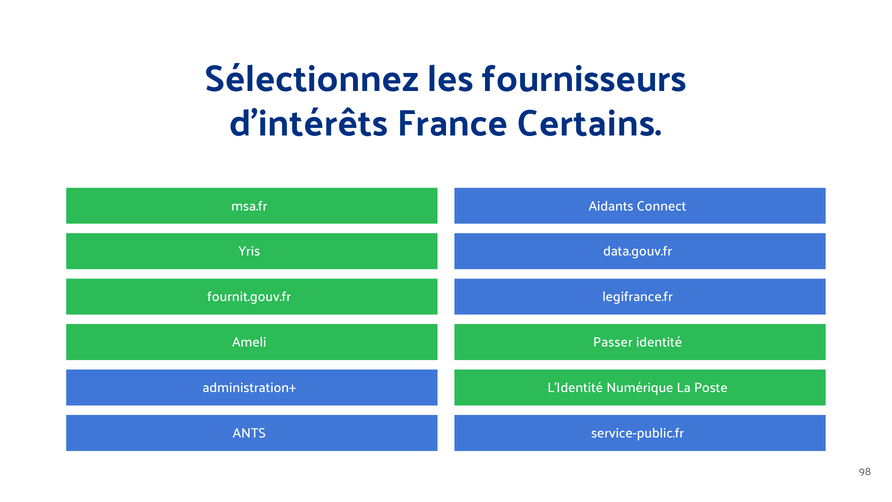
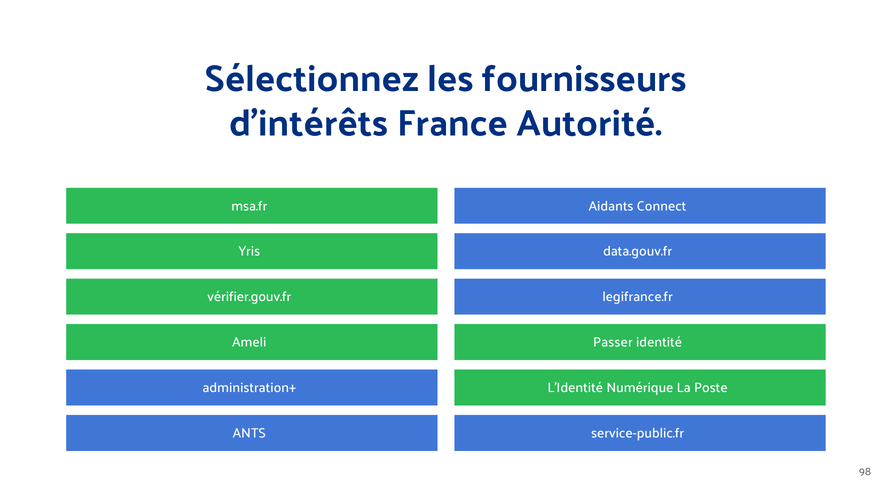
Certains: Certains -> Autorité (589, 124)
fournit.gouv.fr: fournit.gouv.fr -> vérifier.gouv.fr (249, 297)
